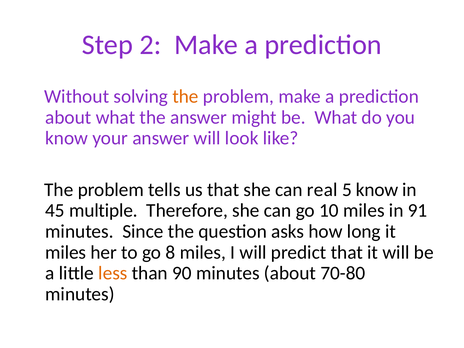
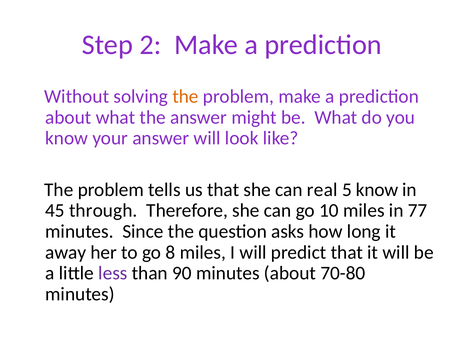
multiple: multiple -> through (103, 211)
91: 91 -> 77 (418, 211)
miles: miles -> away (66, 252)
less colour: orange -> purple (113, 273)
